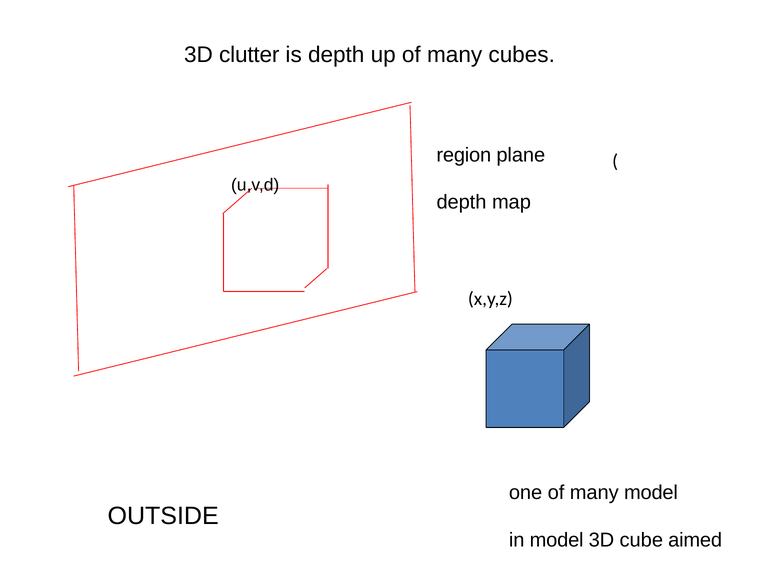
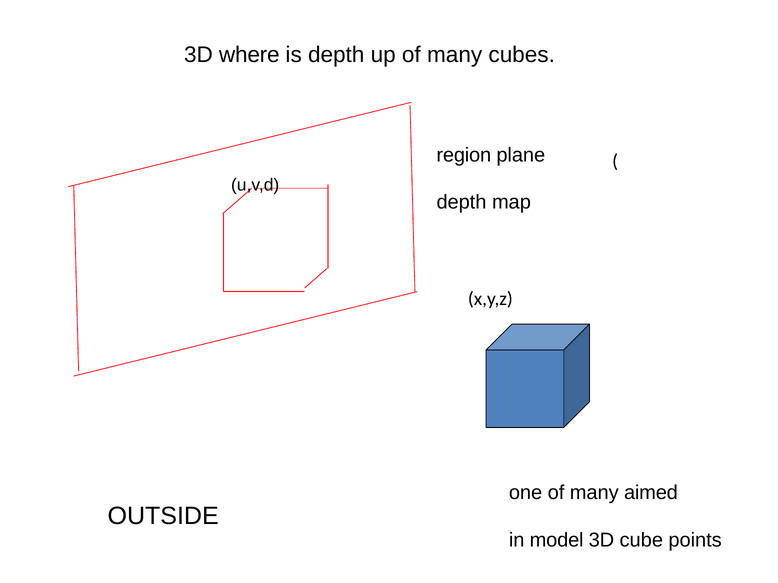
clutter: clutter -> where (249, 55)
many model: model -> aimed (651, 493)
aimed: aimed -> points (695, 540)
